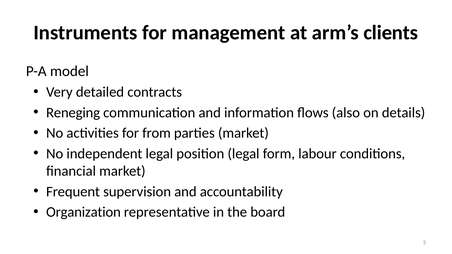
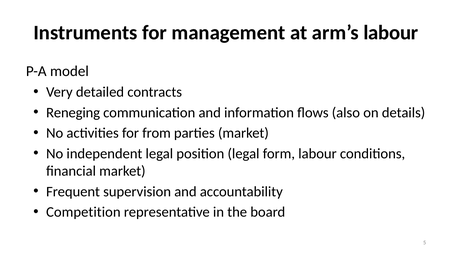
arm’s clients: clients -> labour (391, 33)
Organization: Organization -> Competition (83, 212)
